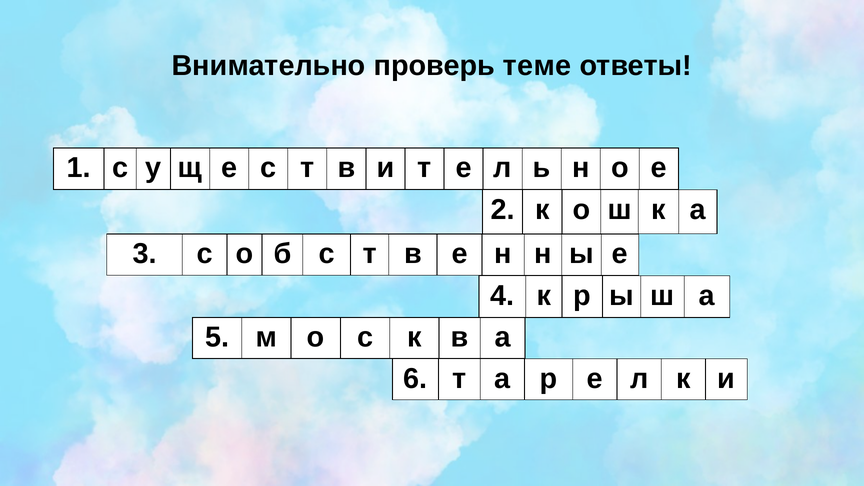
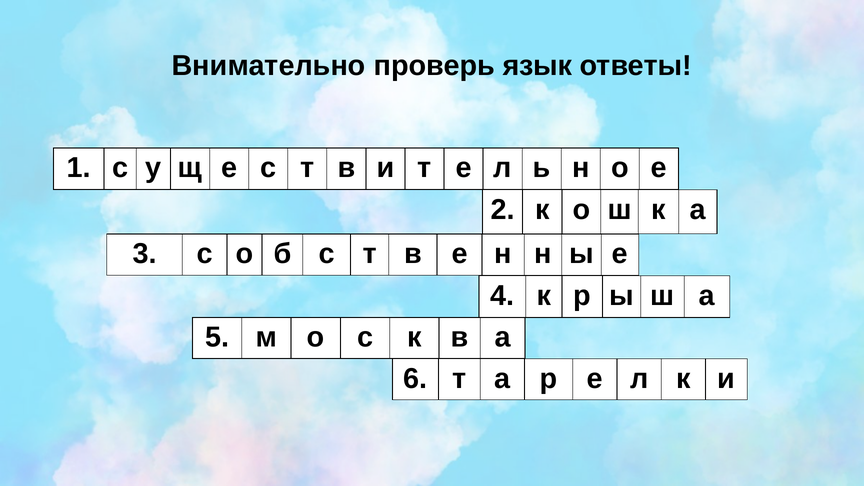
теме: теме -> язык (537, 65)
